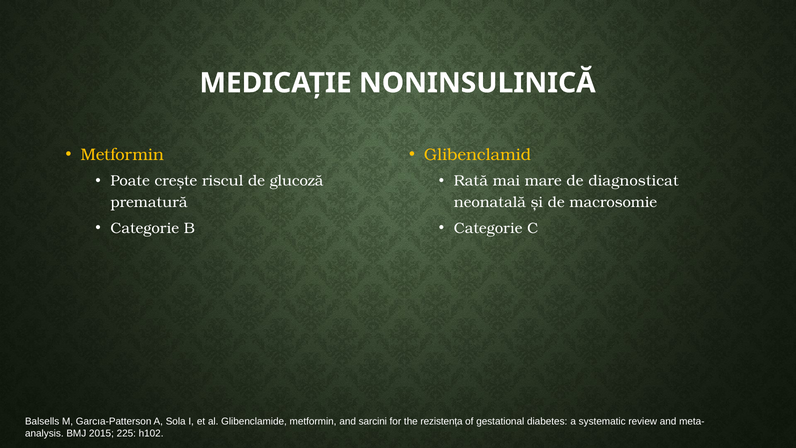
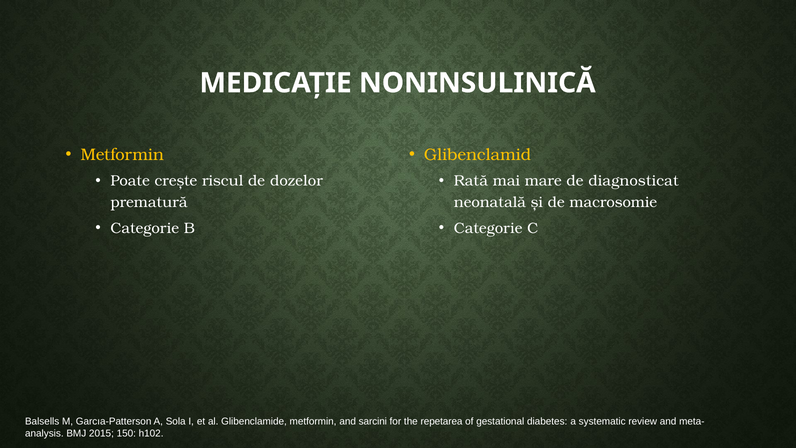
glucoză: glucoză -> dozelor (296, 181)
rezistența: rezistența -> repetarea (442, 421)
225: 225 -> 150 (126, 433)
